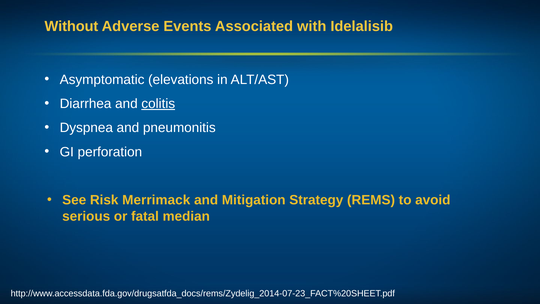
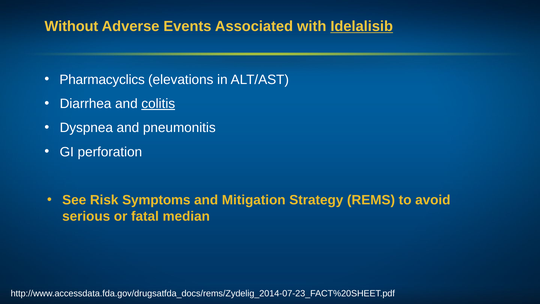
Idelalisib underline: none -> present (362, 26)
Asymptomatic: Asymptomatic -> Pharmacyclics (102, 80)
Merrimack: Merrimack -> Symptoms (156, 200)
